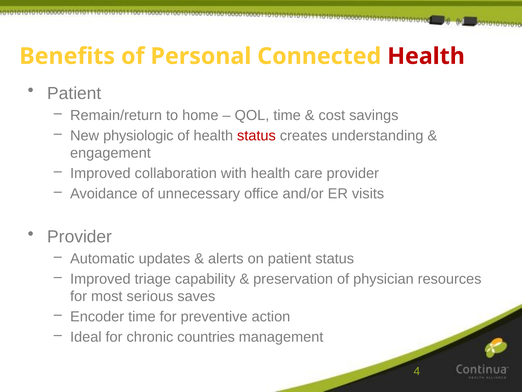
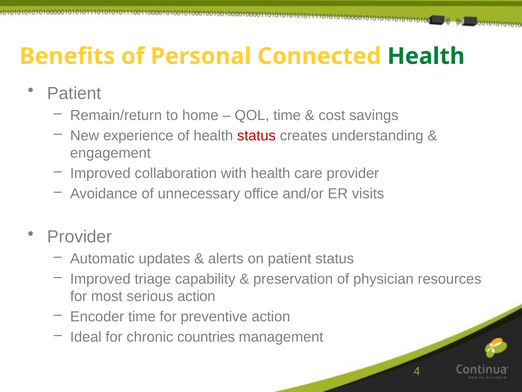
Health colour: red -> green (426, 56)
physiologic: physiologic -> experience (138, 135)
serious saves: saves -> action (196, 296)
